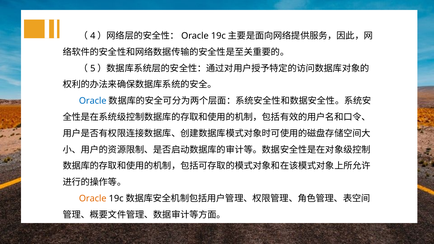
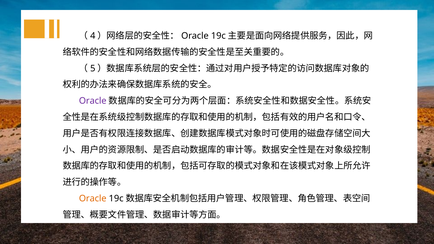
Oracle colour: blue -> purple (93, 101)
